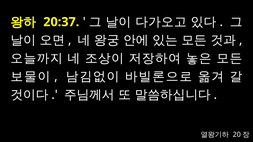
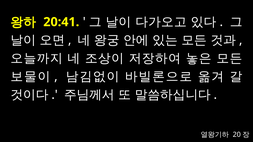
20:37: 20:37 -> 20:41 (61, 22)
